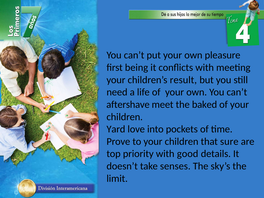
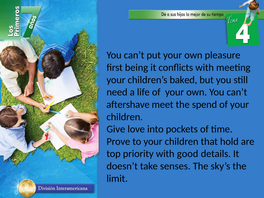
result: result -> baked (183, 80)
baked: baked -> spend (204, 104)
Yard: Yard -> Give (116, 129)
sure: sure -> hold (229, 141)
